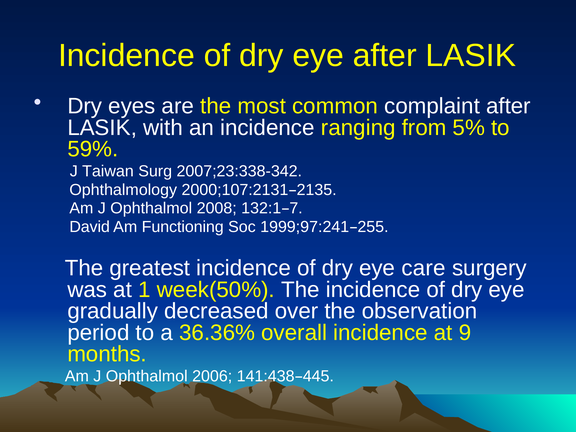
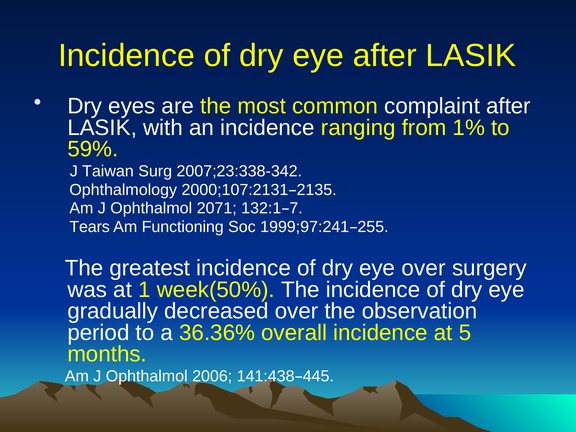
5%: 5% -> 1% (469, 128)
2008: 2008 -> 2071 (217, 208)
David: David -> Tears (90, 227)
eye care: care -> over (424, 268)
9: 9 -> 5 (465, 333)
